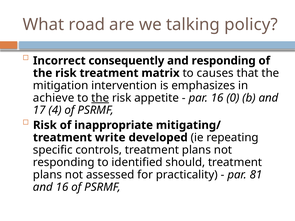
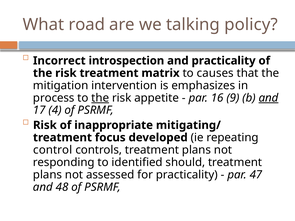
consequently: consequently -> introspection (126, 61)
and responding: responding -> practicality (224, 61)
achieve: achieve -> process (54, 98)
0: 0 -> 9 (233, 98)
and underline: none -> present (269, 98)
write: write -> focus (110, 138)
specific: specific -> control (53, 150)
81: 81 -> 47 (256, 175)
and 16: 16 -> 48 (62, 187)
